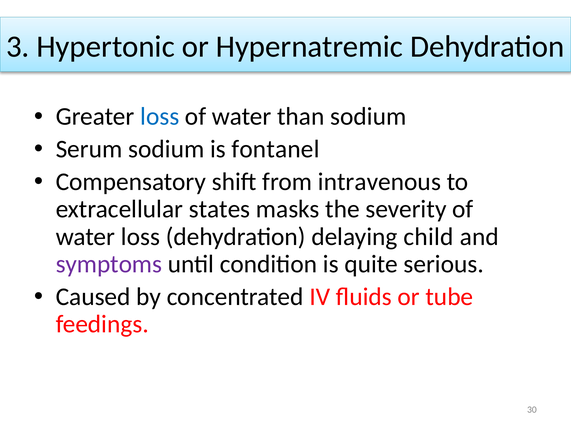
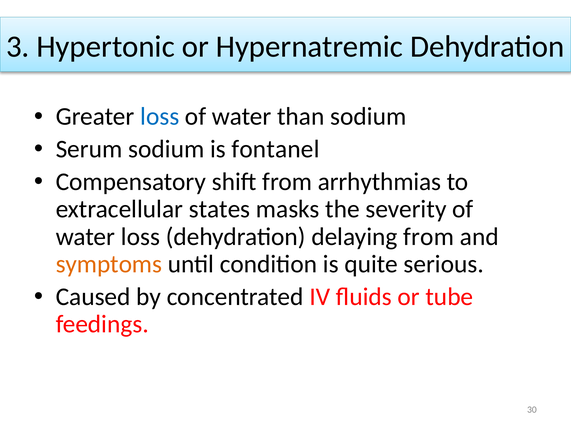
intravenous: intravenous -> arrhythmias (379, 181)
delaying child: child -> from (429, 236)
symptoms colour: purple -> orange (109, 264)
